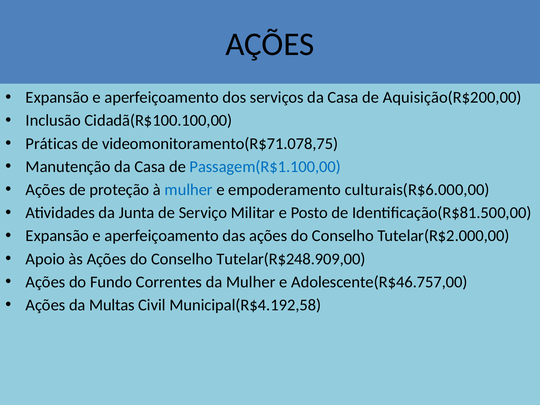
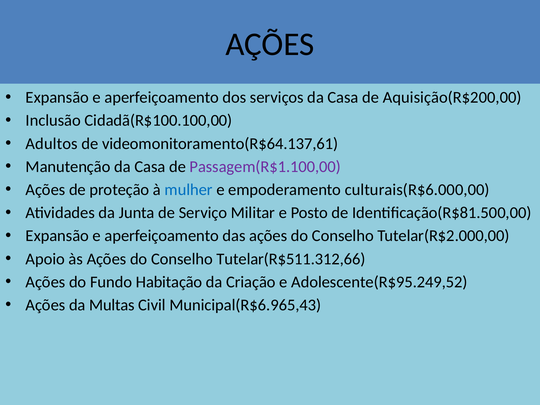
Práticas: Práticas -> Adultos (52, 144)
videomonitoramento(R$71.078,75: videomonitoramento(R$71.078,75 -> videomonitoramento(R$64.137,61 (220, 144)
Passagem(R$1.100,00 colour: blue -> purple (265, 167)
Tutelar(R$248.909,00: Tutelar(R$248.909,00 -> Tutelar(R$511.312,66 (291, 259)
Correntes: Correntes -> Habitação (169, 282)
da Mulher: Mulher -> Criação (251, 282)
Adolescente(R$46.757,00: Adolescente(R$46.757,00 -> Adolescente(R$95.249,52 (379, 282)
Municipal(R$4.192,58: Municipal(R$4.192,58 -> Municipal(R$6.965,43 (245, 305)
